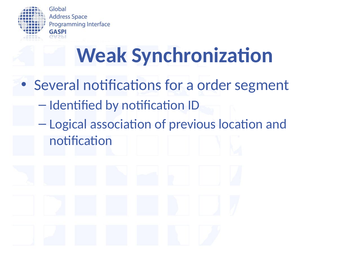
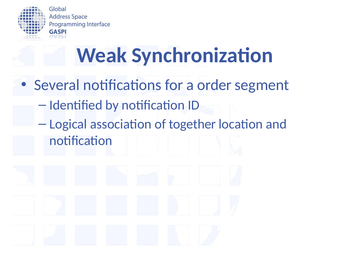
previous: previous -> together (192, 124)
